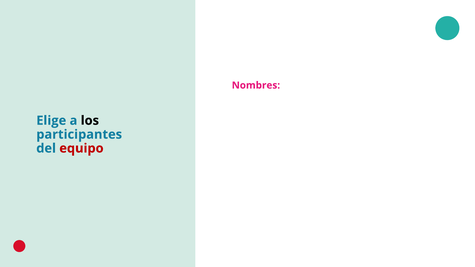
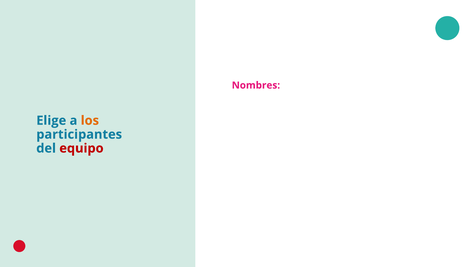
los colour: black -> orange (90, 121)
